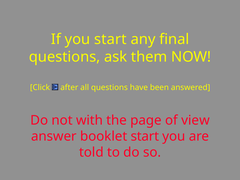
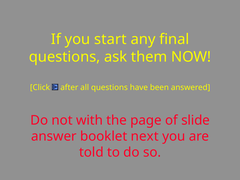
view: view -> slide (196, 120)
booklet start: start -> next (145, 136)
